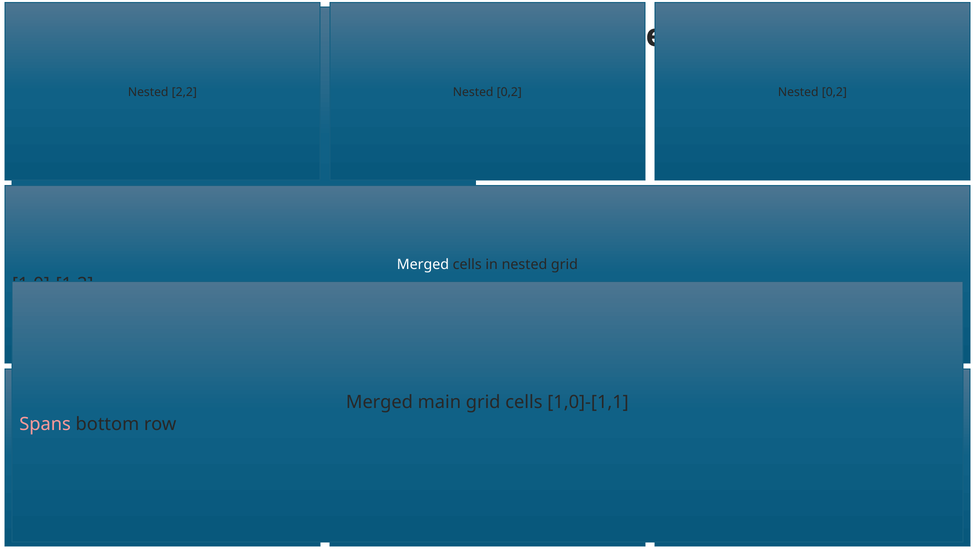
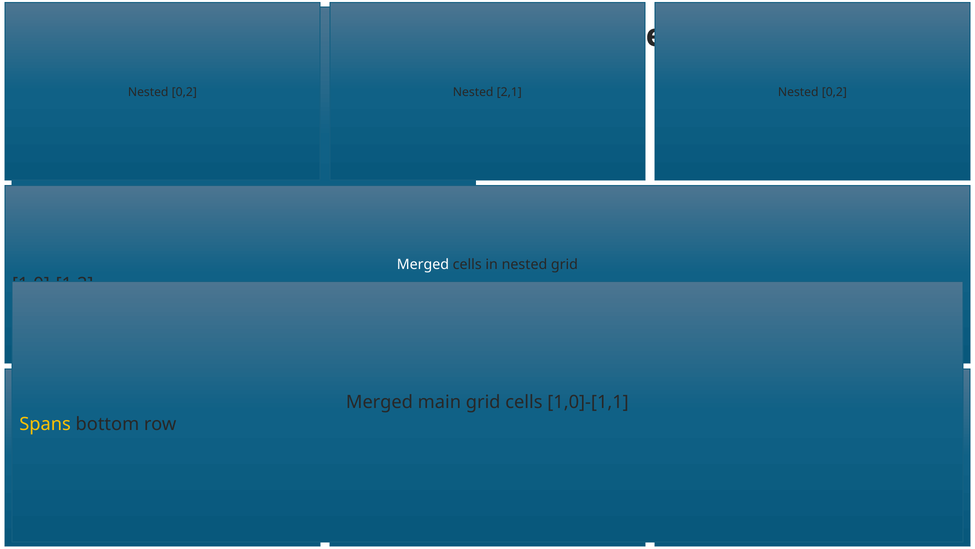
2,2: 2,2 -> 0,2 (184, 92)
0,2: 0,2 -> 2,1 (509, 92)
Spans colour: pink -> yellow (45, 424)
